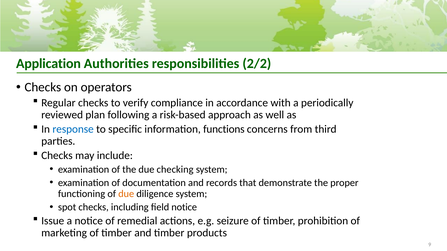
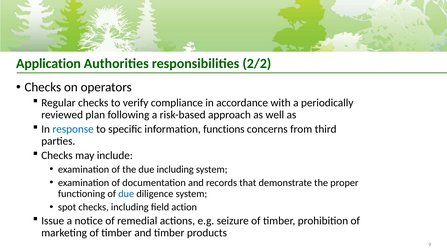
due checking: checking -> including (175, 170)
due colour: orange -> blue (126, 194)
field notice: notice -> action (184, 207)
